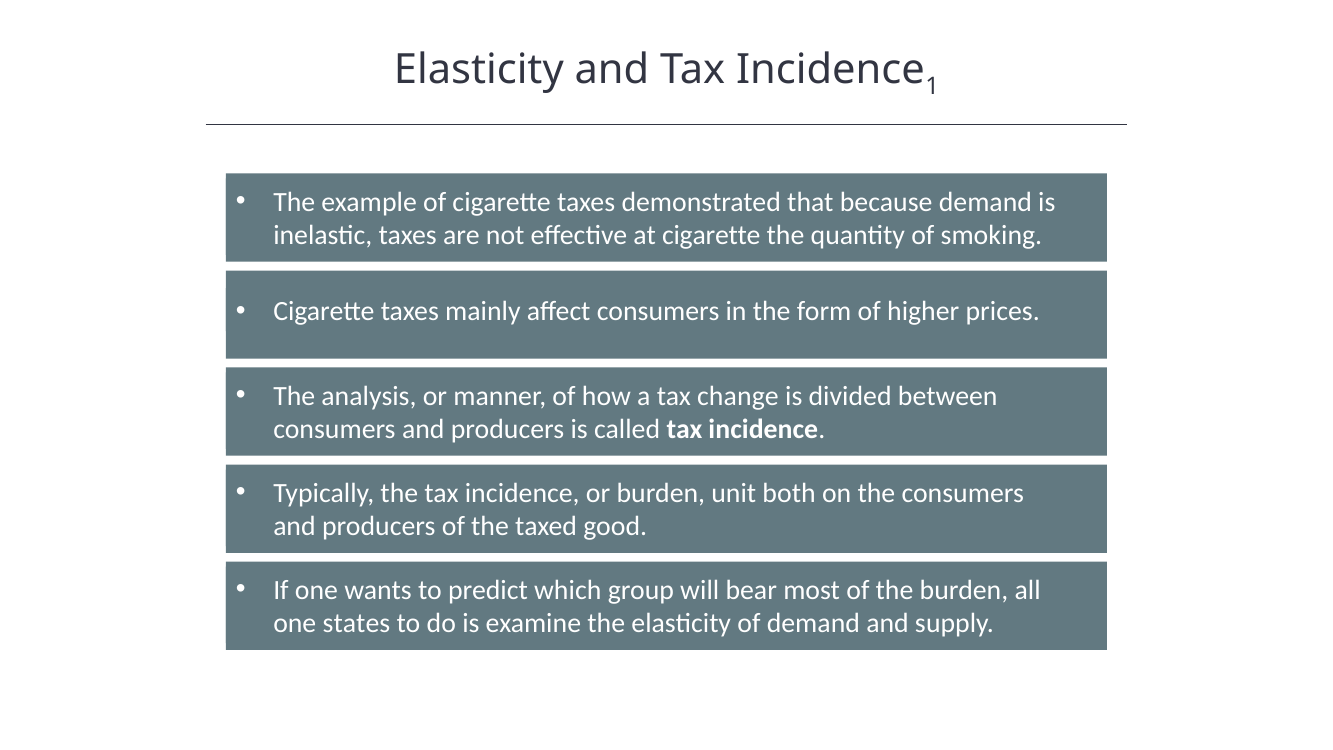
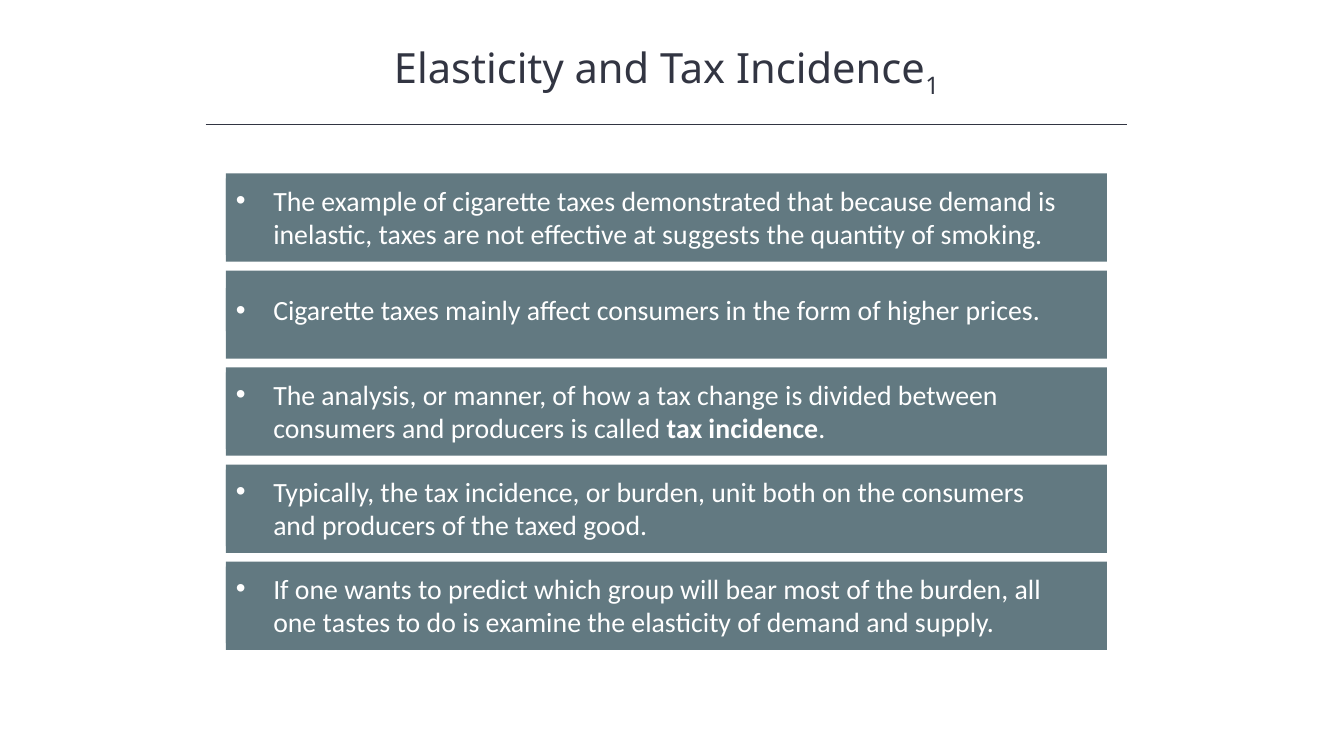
at cigarette: cigarette -> suggests (711, 235)
states: states -> tastes (356, 623)
